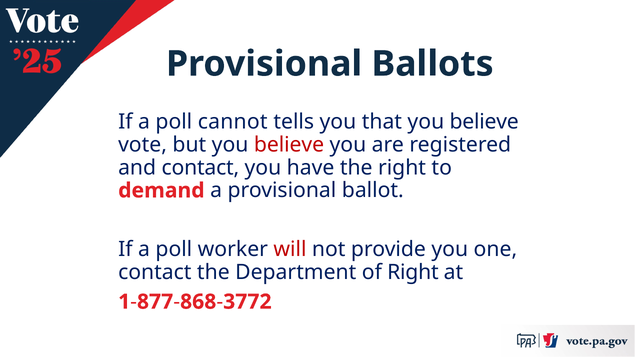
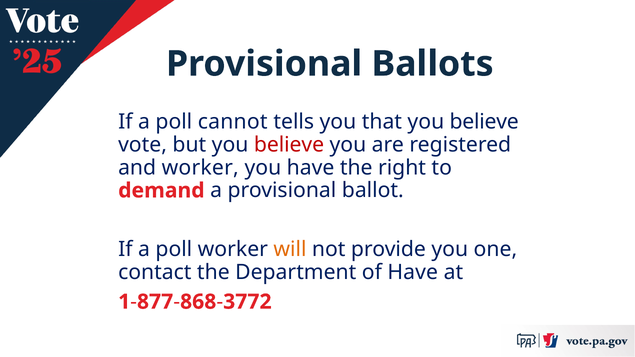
and contact: contact -> worker (200, 168)
will colour: red -> orange (290, 250)
of Right: Right -> Have (413, 272)
